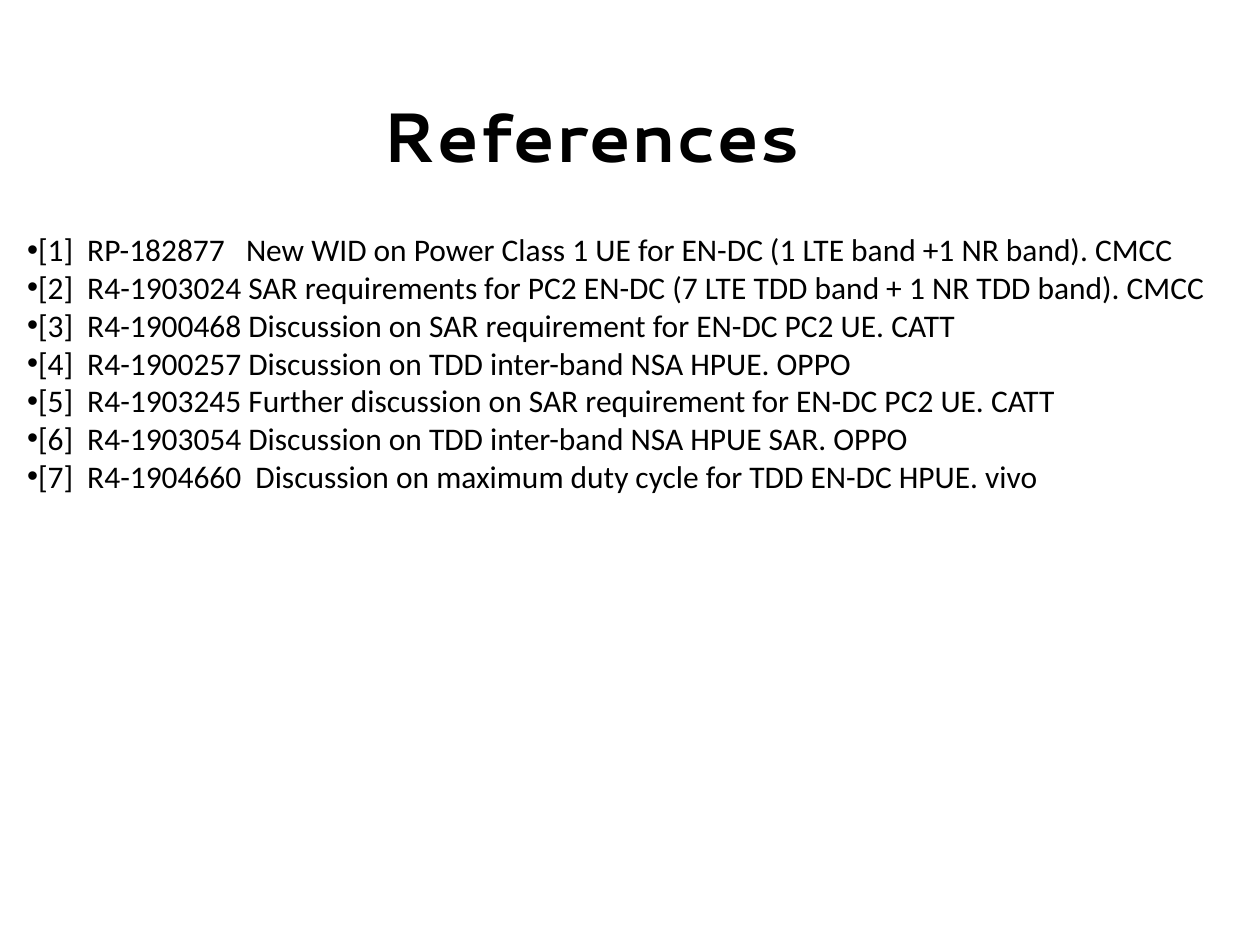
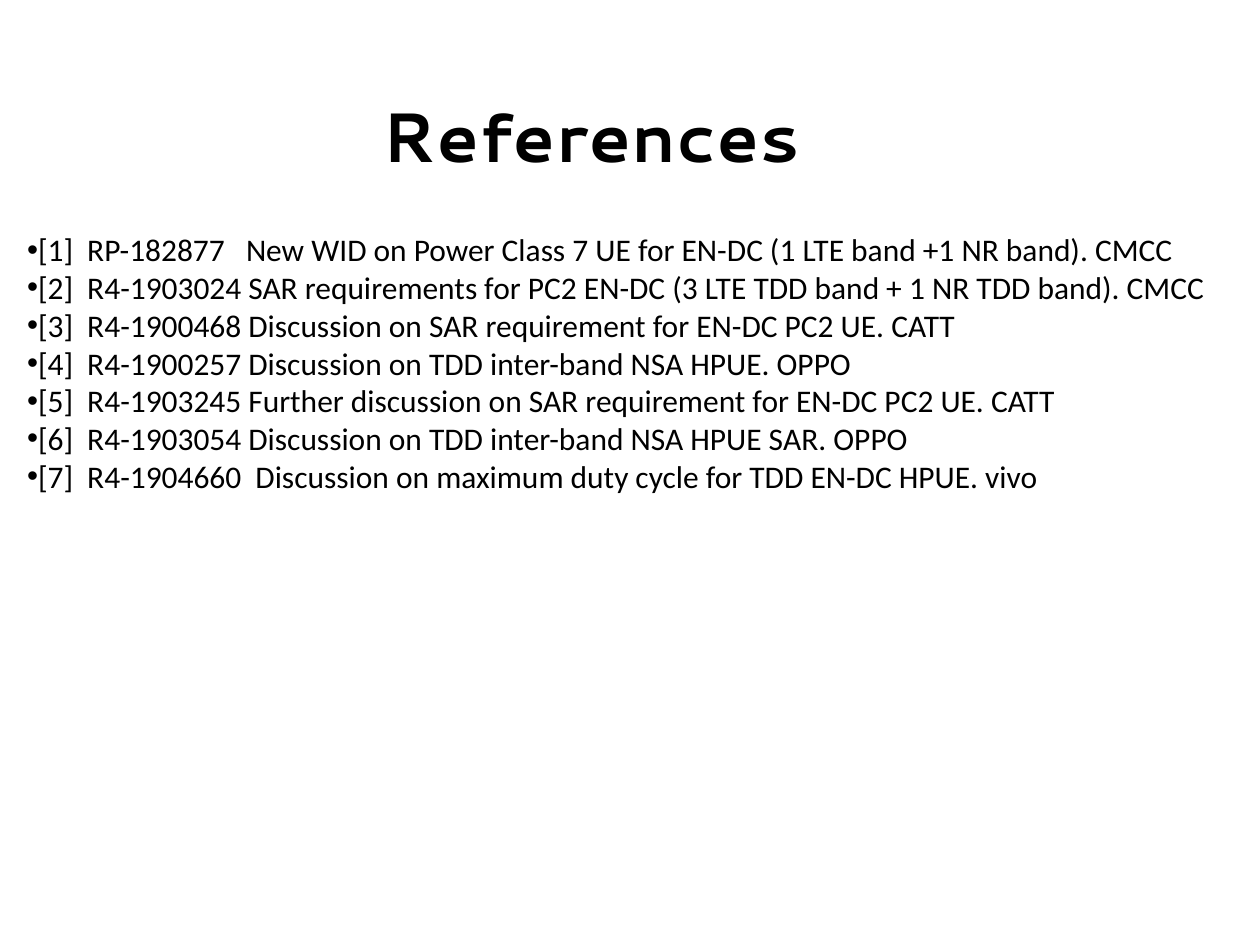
Class 1: 1 -> 7 (580, 251)
7: 7 -> 3 (685, 289)
